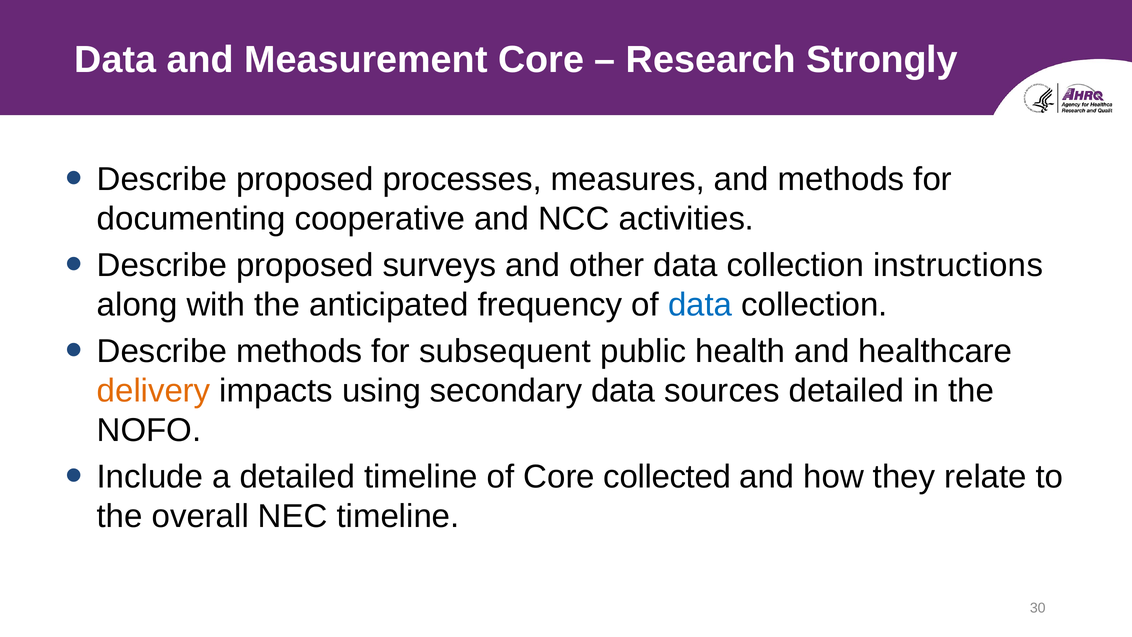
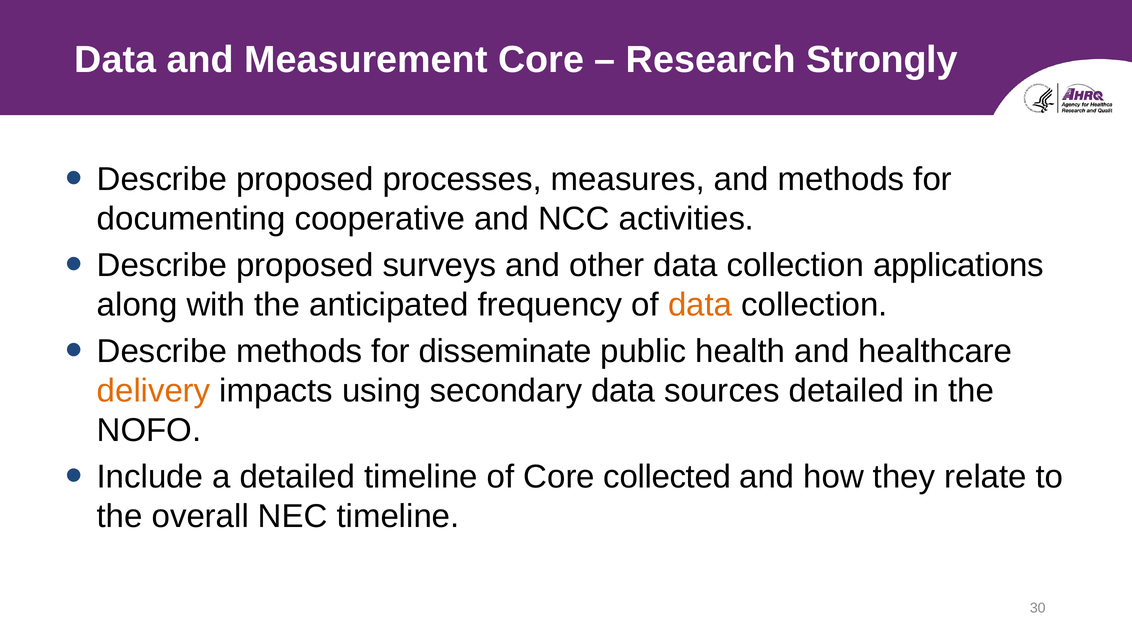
instructions: instructions -> applications (958, 265)
data colour: blue -> orange (700, 305)
subsequent: subsequent -> disseminate (505, 351)
